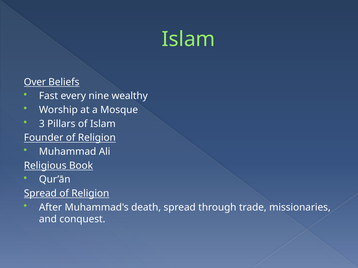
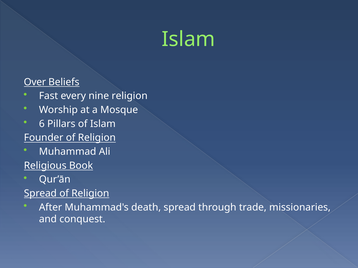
nine wealthy: wealthy -> religion (130, 96)
3: 3 -> 6 (42, 124)
